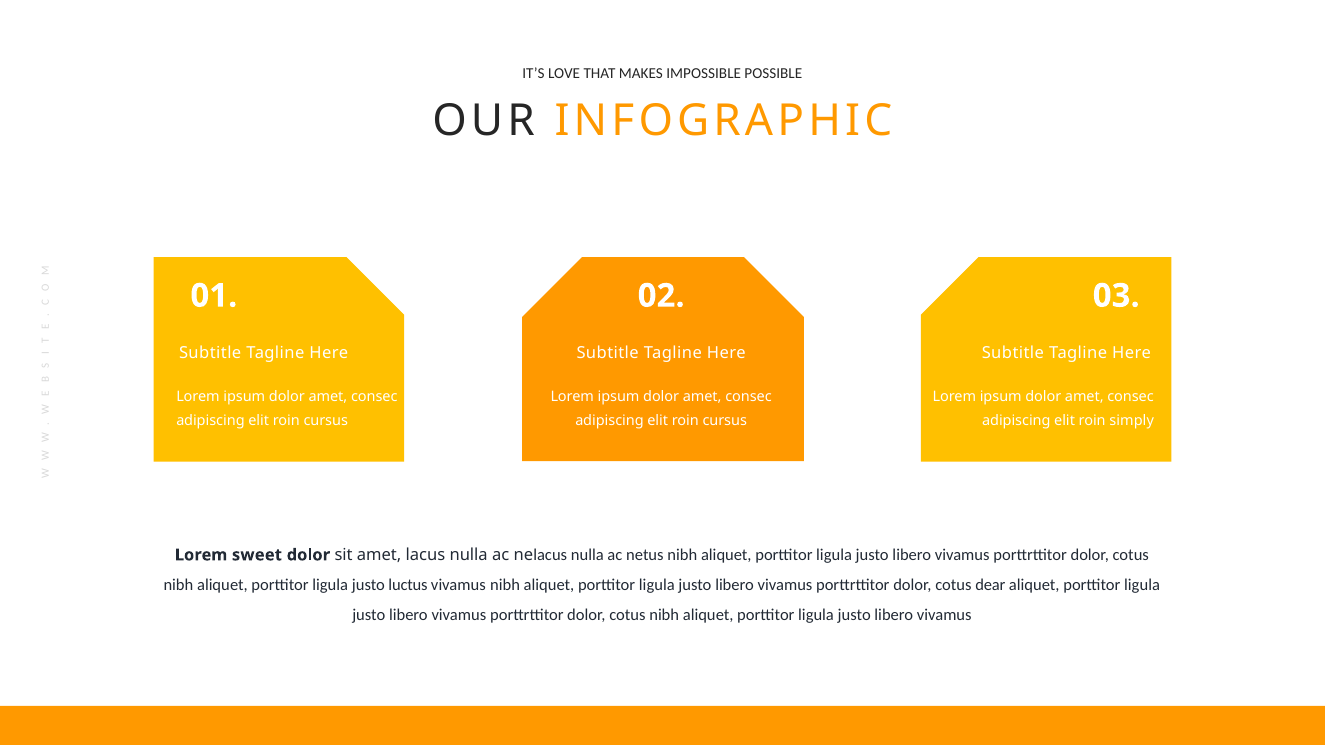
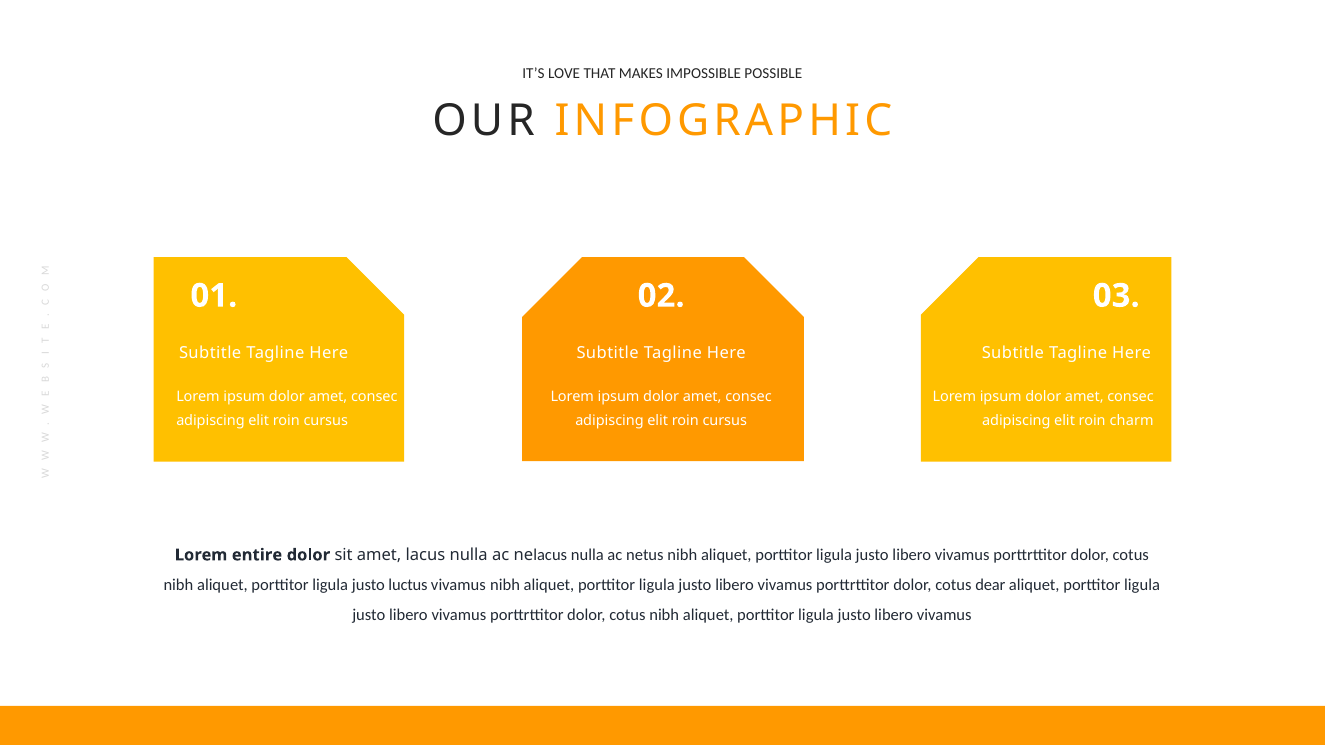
simply: simply -> charm (1132, 421)
sweet: sweet -> entire (257, 555)
